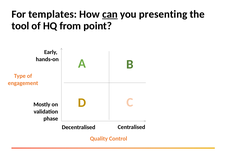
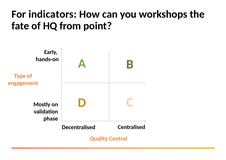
templates: templates -> indicators (53, 14)
can underline: present -> none (110, 14)
presenting: presenting -> workshops (163, 14)
tool: tool -> fate (20, 26)
